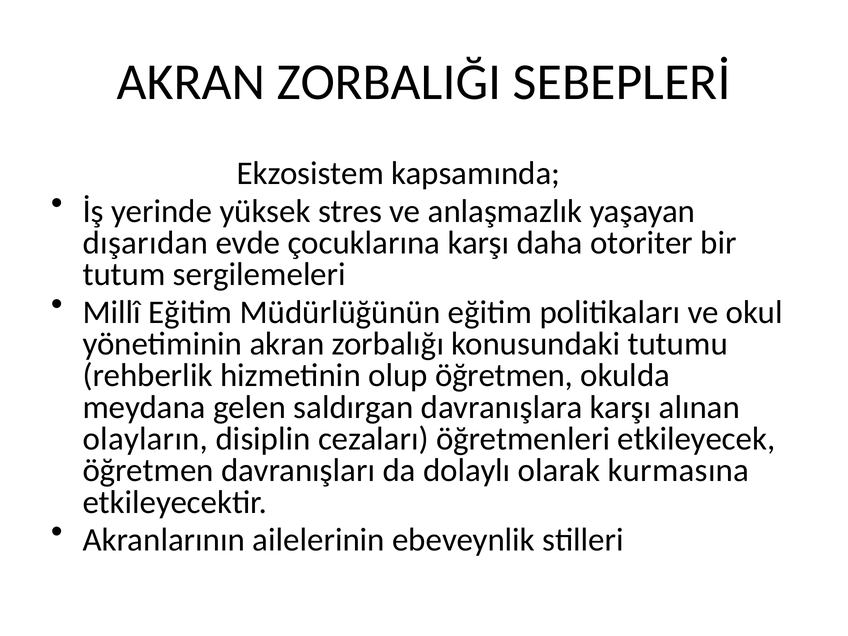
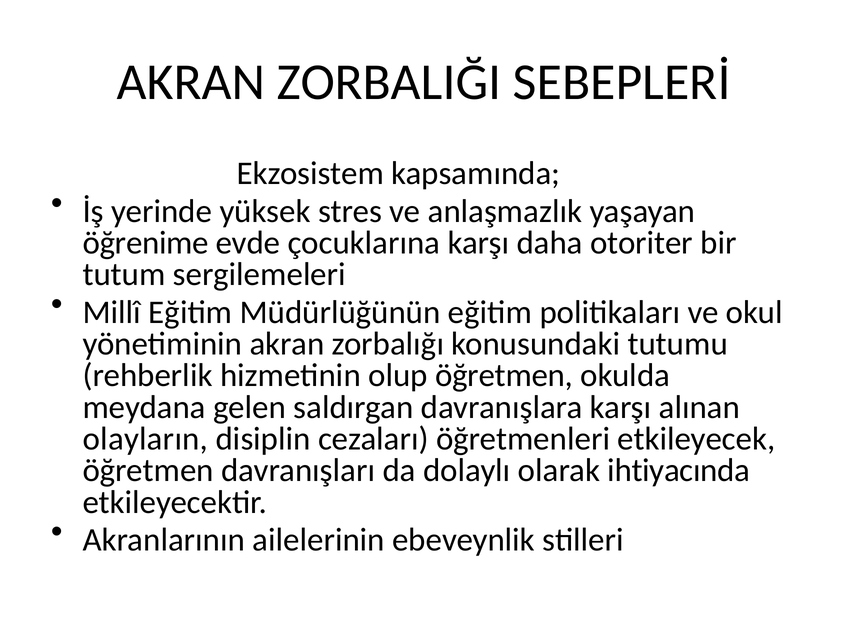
dışarıdan: dışarıdan -> öğrenime (146, 243)
kurmasına: kurmasına -> ihtiyacında (679, 471)
